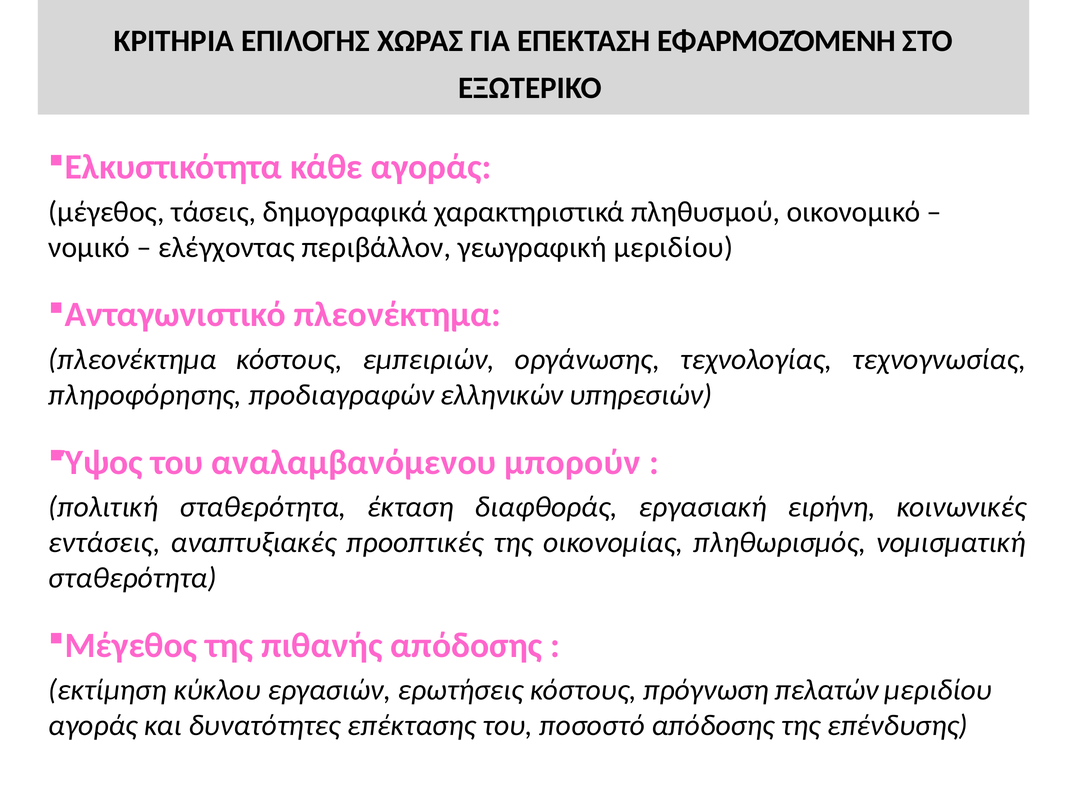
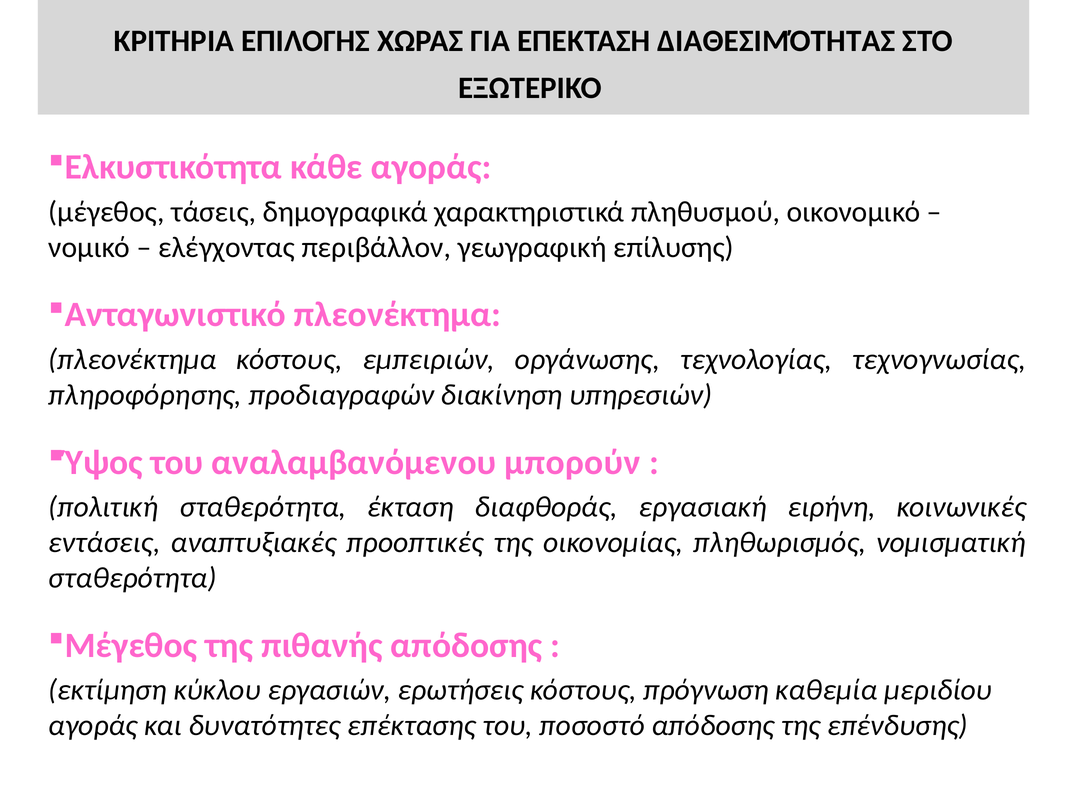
ΕΦΑΡΜΟΖΌΜΕΝΗ: ΕΦΑΡΜΟΖΌΜΕΝΗ -> ΔΙΑΘΕΣΙΜΌΤΗΤΑΣ (776, 41)
γεωγραφική μεριδίου: μεριδίου -> επίλυσης (674, 247)
ελληνικών: ελληνικών -> διακίνηση (502, 395)
πελατών: πελατών -> καθεμία (826, 690)
